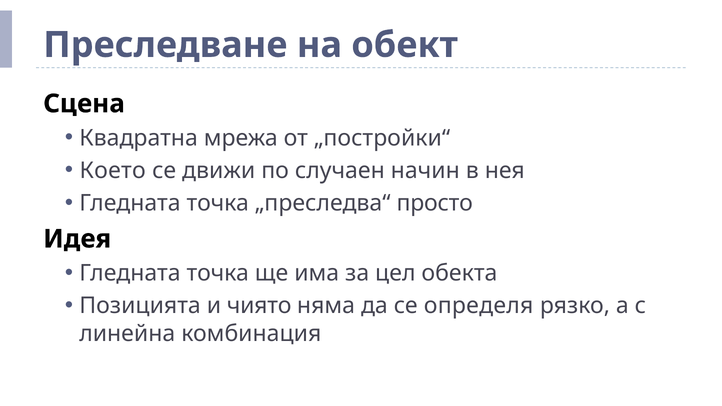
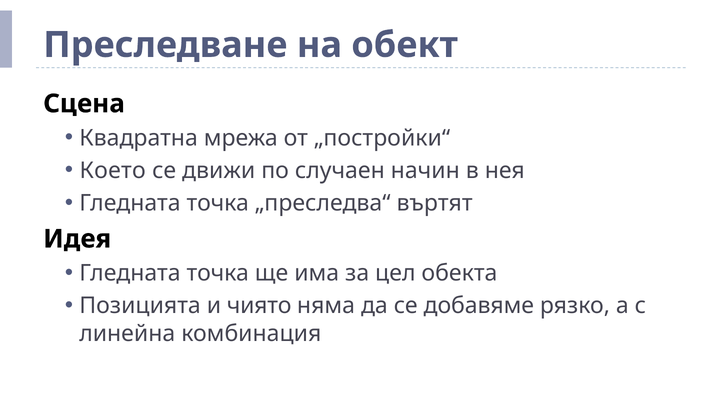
просто: просто -> въртят (435, 203)
определя: определя -> добавяме (479, 306)
